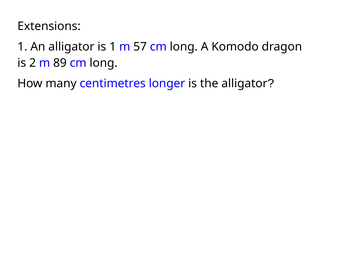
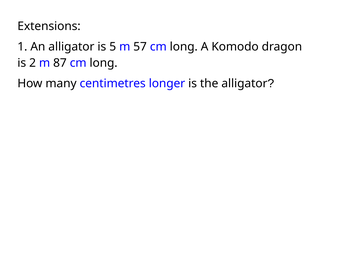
is 1: 1 -> 5 (113, 47)
89: 89 -> 87 (60, 63)
